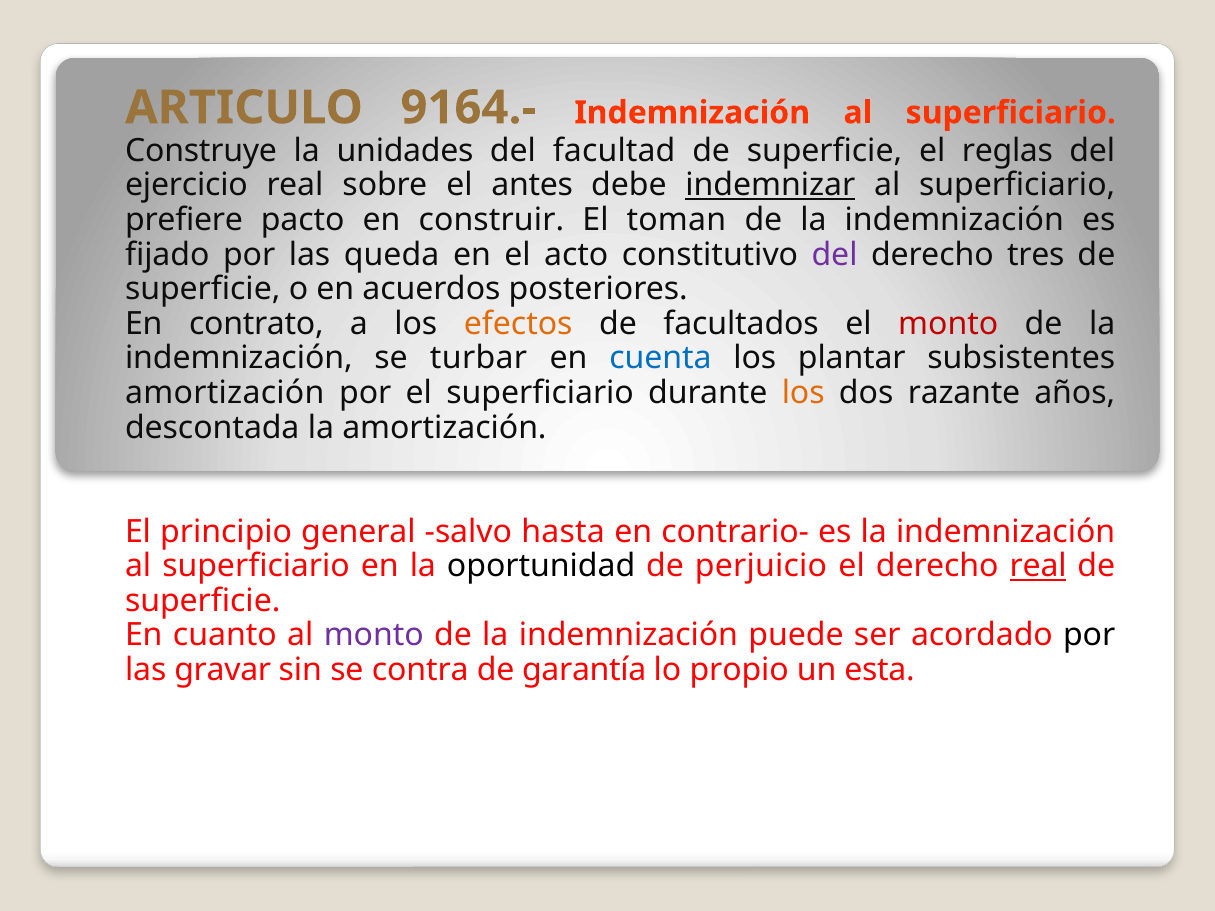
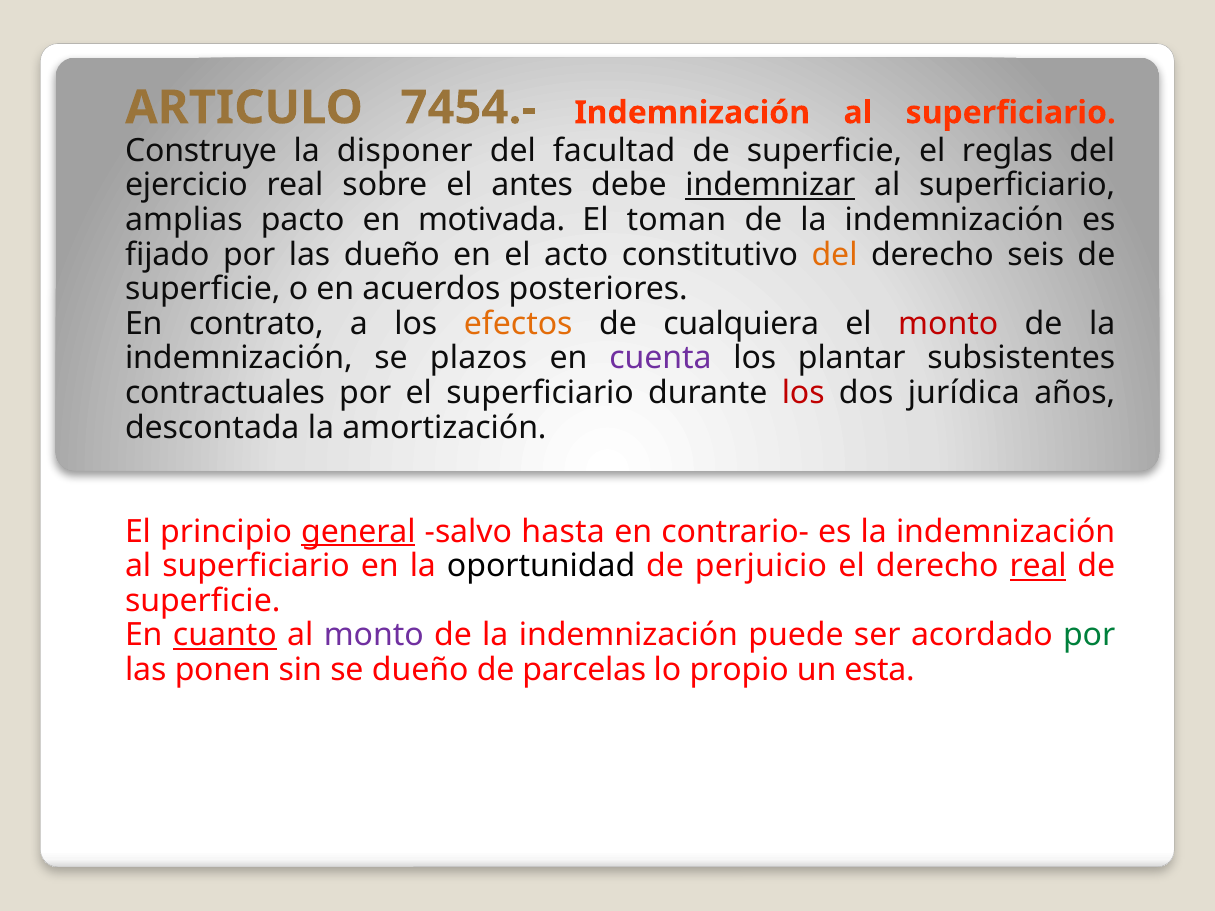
9164.-: 9164.- -> 7454.- (469, 108)
unidades: unidades -> disponer (405, 151)
prefiere: prefiere -> amplias (184, 220)
construir: construir -> motivada (492, 220)
las queda: queda -> dueño (392, 255)
del colour: purple -> orange (835, 255)
tres: tres -> seis (1036, 255)
facultados: facultados -> cualquiera (741, 324)
turbar: turbar -> plazos (479, 358)
cuenta colour: blue -> purple (660, 358)
amortización: amortización -> contractuales (225, 393)
los colour: orange -> red (803, 393)
razante: razante -> jurídica (964, 393)
general underline: none -> present (358, 532)
cuanto underline: none -> present (225, 635)
por colour: black -> green (1089, 635)
gravar: gravar -> ponen (223, 670)
se contra: contra -> dueño (420, 670)
garantía: garantía -> parcelas (584, 670)
